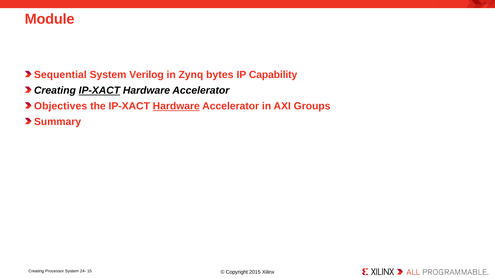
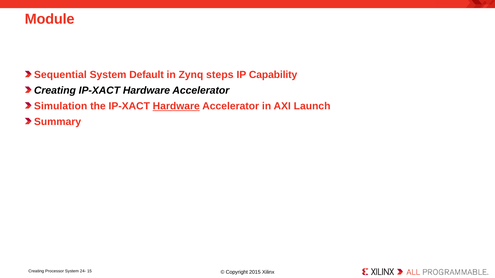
Verilog: Verilog -> Default (147, 75)
bytes: bytes -> steps (220, 75)
IP-XACT underline: present -> none (99, 91)
Objectives: Objectives -> Simulation (61, 106)
Groups: Groups -> Launch (312, 106)
